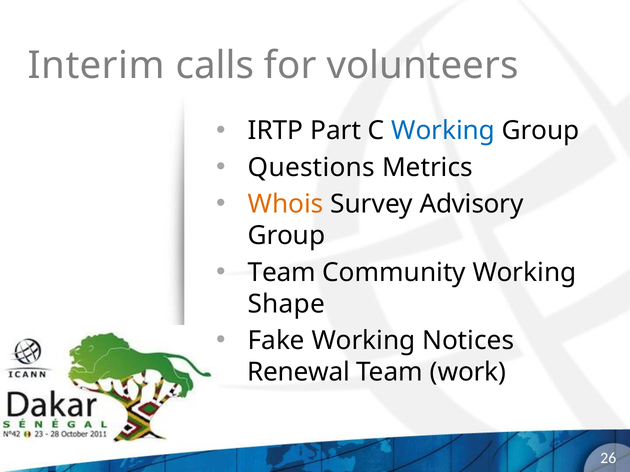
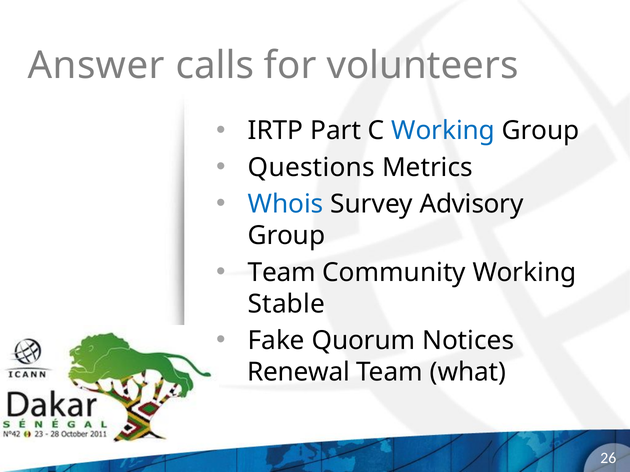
Interim: Interim -> Answer (96, 66)
Whois colour: orange -> blue (286, 204)
Shape: Shape -> Stable (286, 304)
Fake Working: Working -> Quorum (364, 341)
work: work -> what (468, 372)
